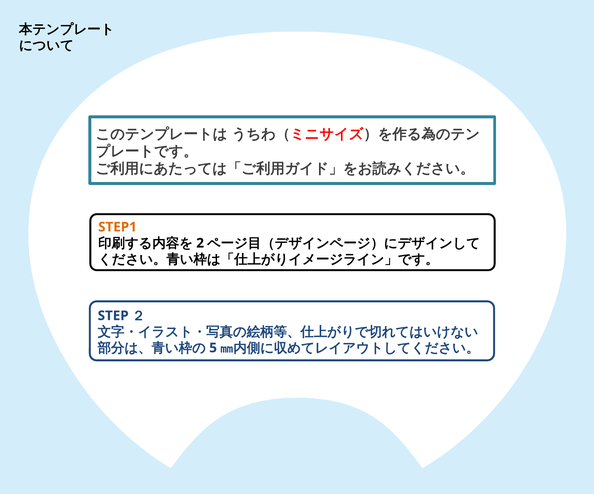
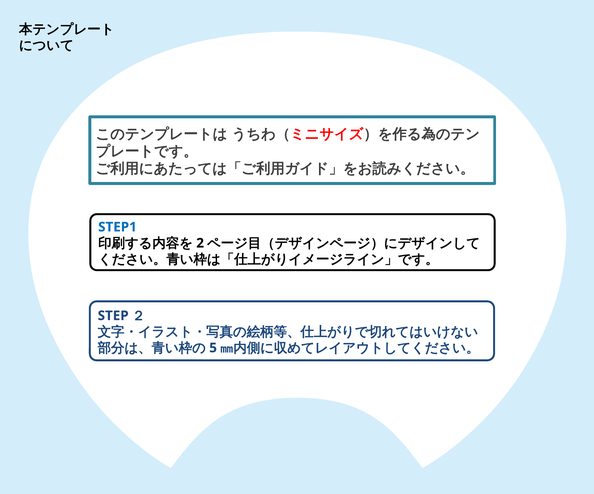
STEP1 colour: orange -> blue (117, 227)
